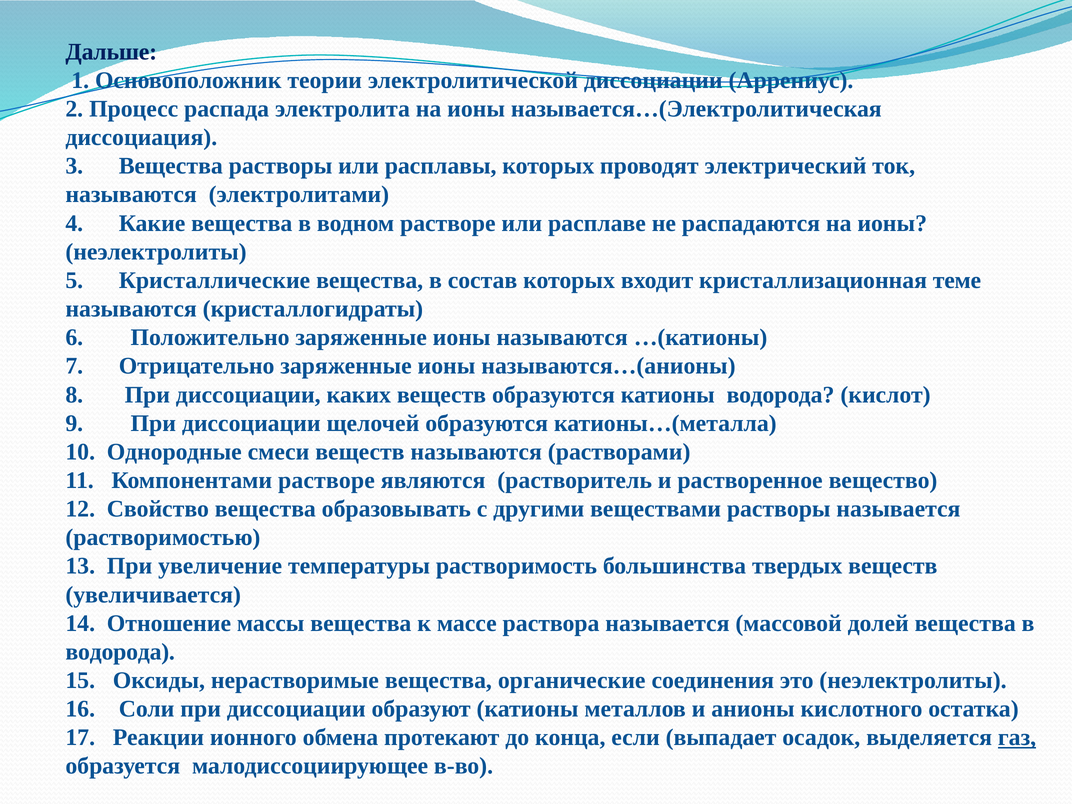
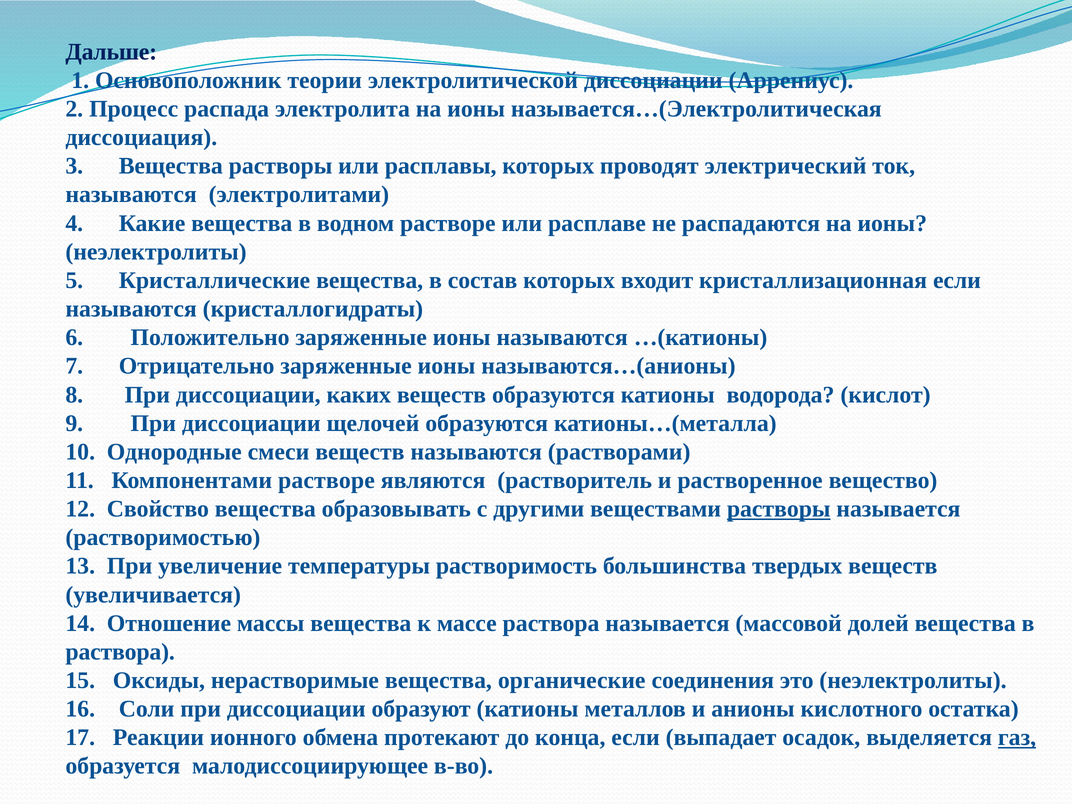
кристаллизационная теме: теме -> если (957, 280)
растворы underline: none -> present (779, 509)
водорода: водорода -> раствора (120, 652)
